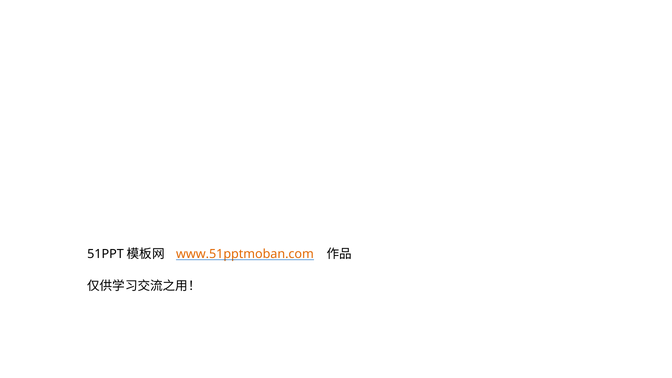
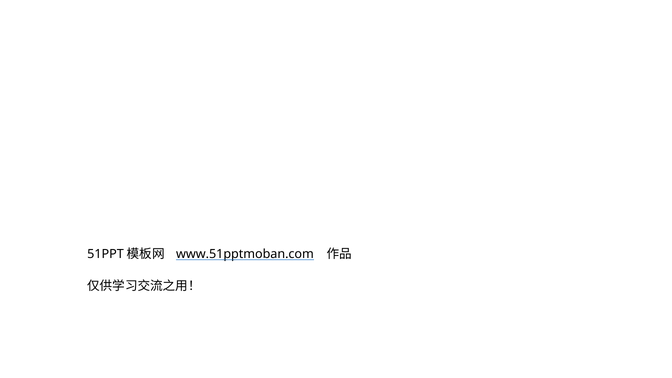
www.51pptmoban.com colour: orange -> black (245, 254)
